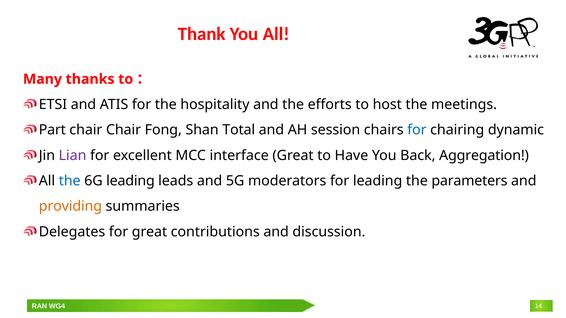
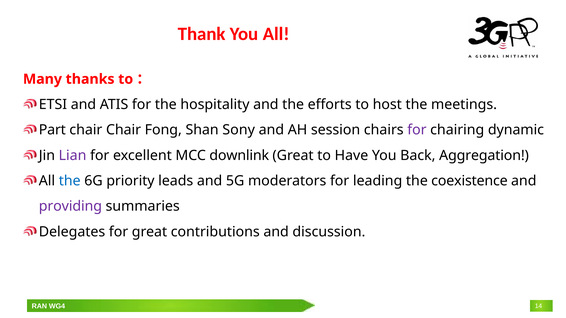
Total: Total -> Sony (239, 130)
for colour: blue -> purple (417, 130)
interface: interface -> downlink (239, 156)
6G leading: leading -> priority (130, 181)
parameters: parameters -> coexistence (469, 181)
providing colour: orange -> purple (70, 207)
